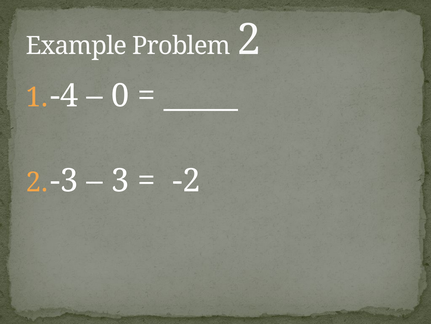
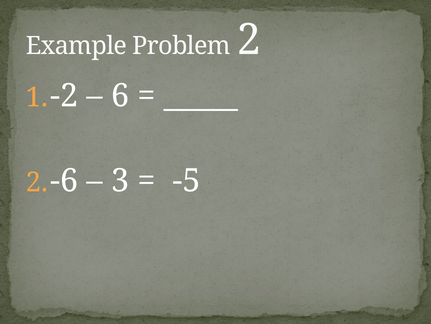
-4: -4 -> -2 (64, 96)
0: 0 -> 6 (120, 96)
-3: -3 -> -6 (64, 180)
-2: -2 -> -5 (186, 180)
